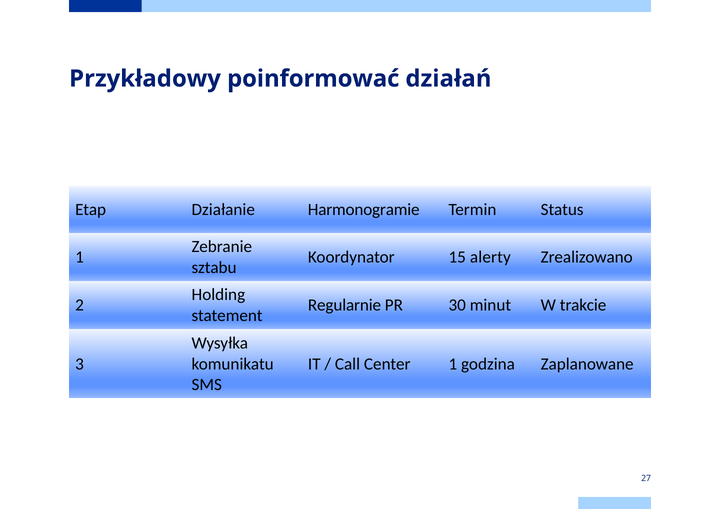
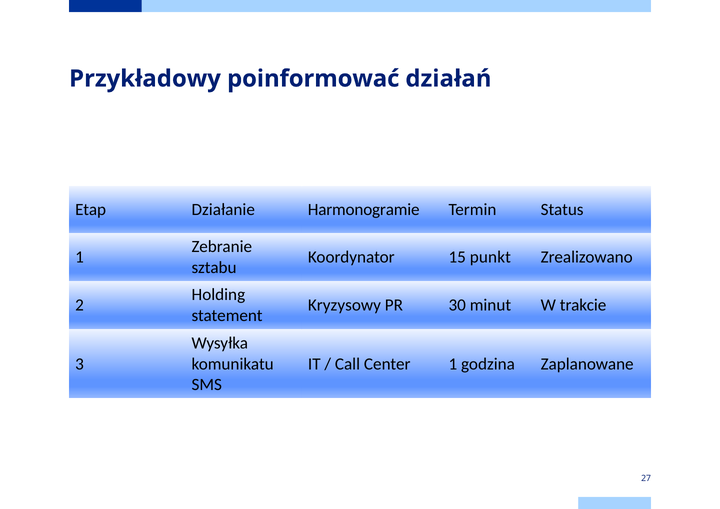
alerty: alerty -> punkt (490, 257)
Regularnie: Regularnie -> Kryzysowy (344, 305)
